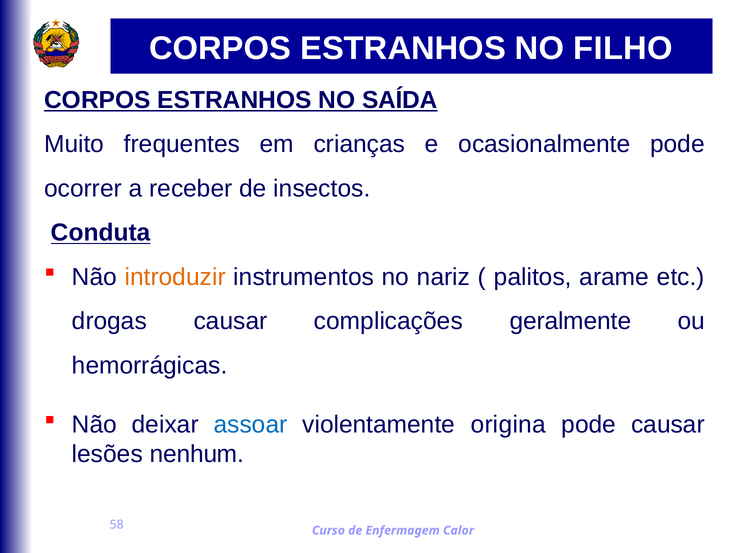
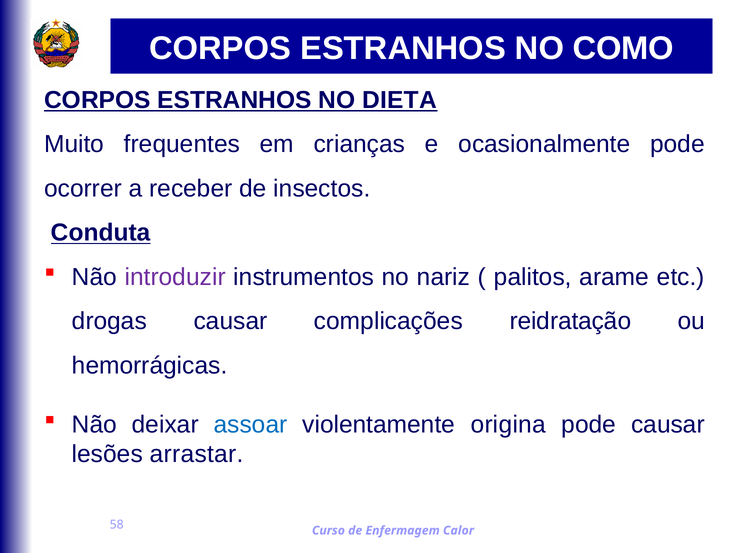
FILHO: FILHO -> COMO (623, 48)
SAÍDA: SAÍDA -> DIETA (399, 100)
introduzir colour: orange -> purple (175, 277)
geralmente: geralmente -> reidratação (570, 321)
nenhum: nenhum -> arrastar (197, 454)
